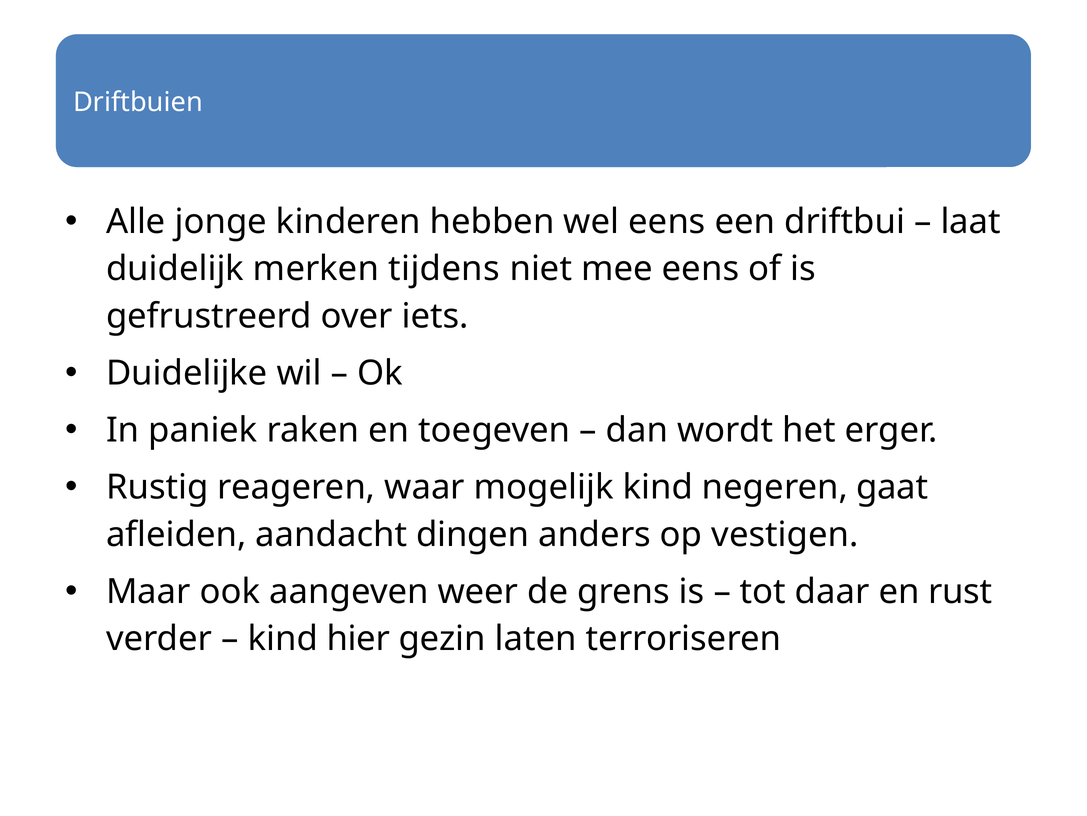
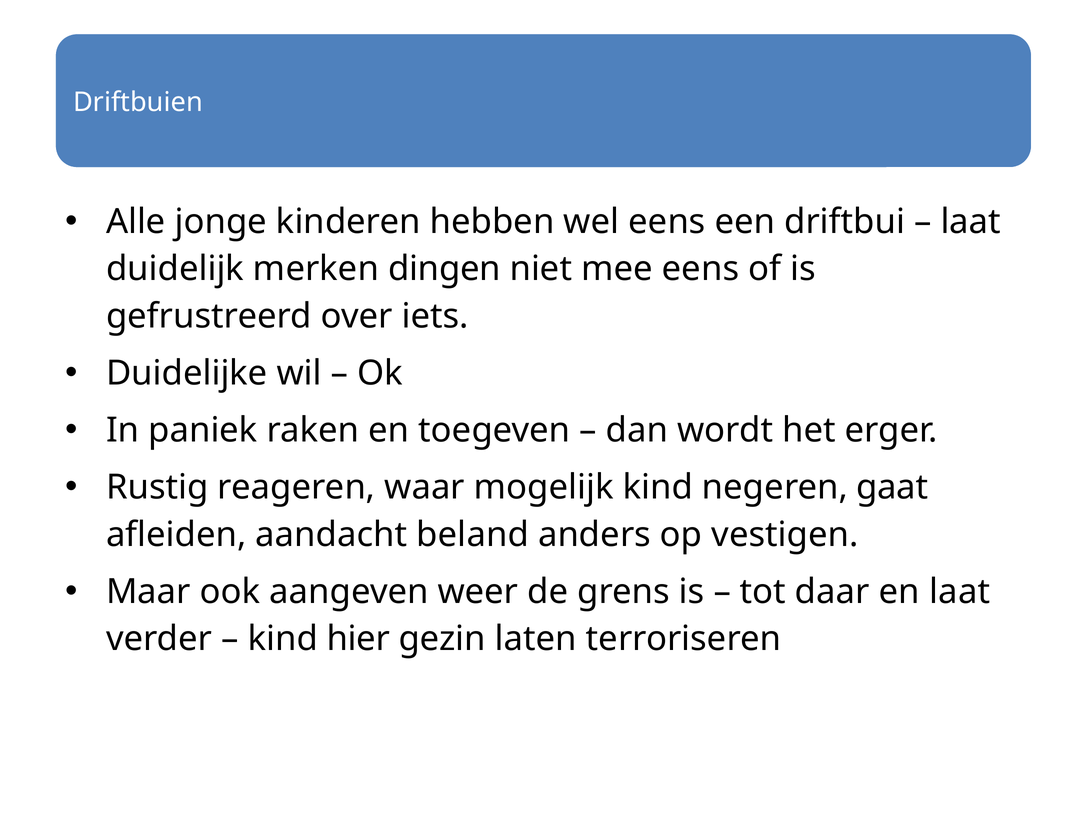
tijdens: tijdens -> dingen (444, 269)
dingen: dingen -> beland (473, 534)
en rust: rust -> laat (960, 591)
